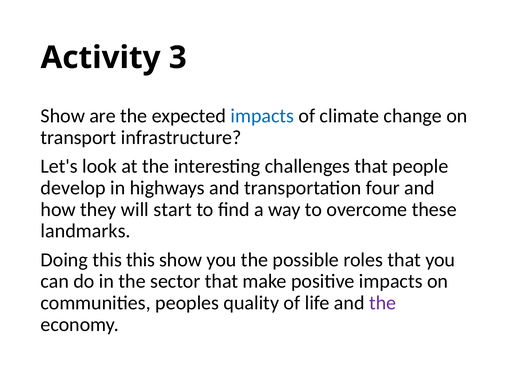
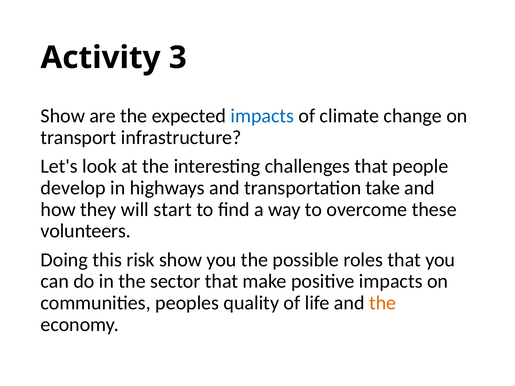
four: four -> take (383, 188)
landmarks: landmarks -> volunteers (86, 231)
this this: this -> risk (141, 260)
the colour: purple -> orange (383, 303)
